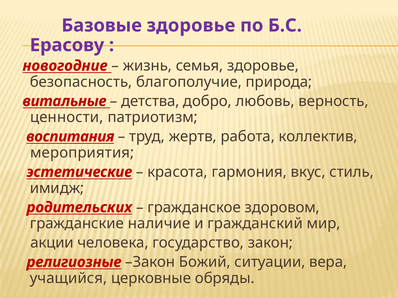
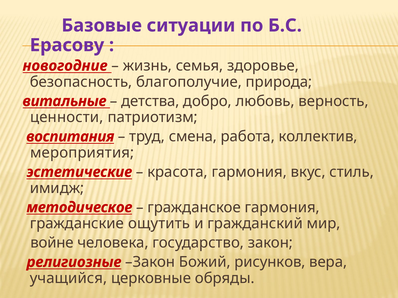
Базовые здоровье: здоровье -> ситуации (191, 26)
жертв: жертв -> смена (193, 137)
родительских: родительских -> методическое (79, 208)
гражданское здоровом: здоровом -> гармония (282, 208)
наличие: наличие -> ощутить (159, 224)
акции: акции -> войне (52, 243)
ситуации: ситуации -> рисунков (270, 263)
